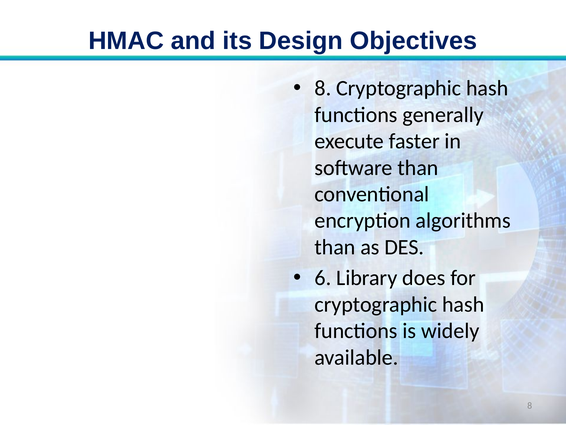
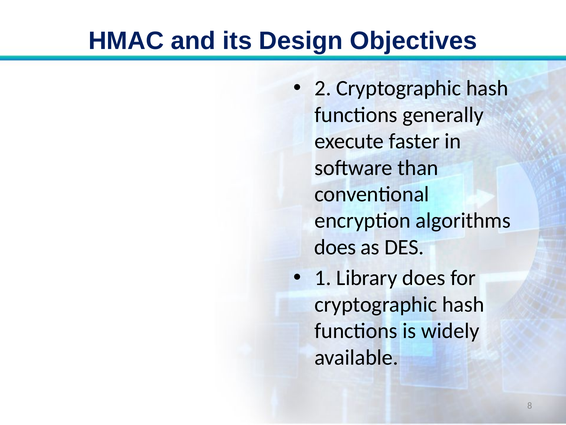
8: 8 -> 2 (323, 88)
than: than -> does (335, 247)
6: 6 -> 1 (323, 278)
